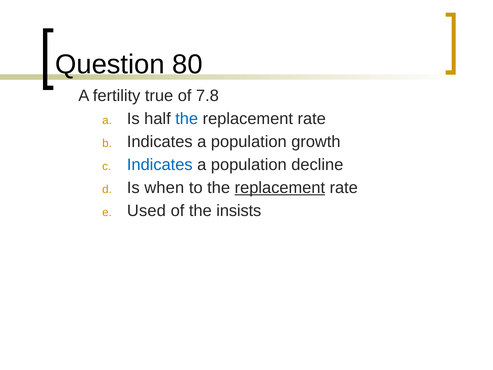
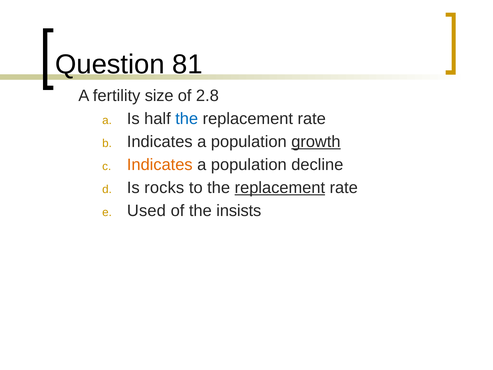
80: 80 -> 81 (187, 64)
true: true -> size (159, 96)
7.8: 7.8 -> 2.8 (207, 96)
growth underline: none -> present (316, 142)
Indicates colour: blue -> orange (160, 165)
when: when -> rocks (164, 188)
